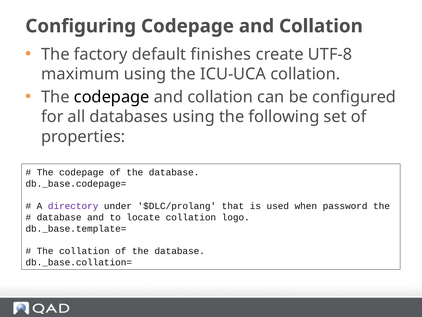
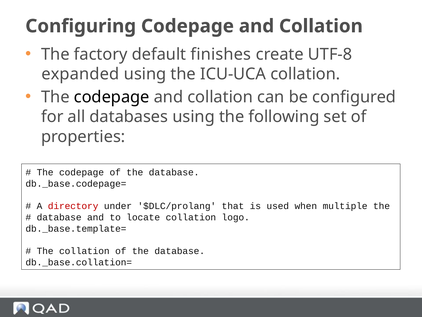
maximum: maximum -> expanded (80, 74)
directory colour: purple -> red (73, 206)
password: password -> multiple (345, 206)
